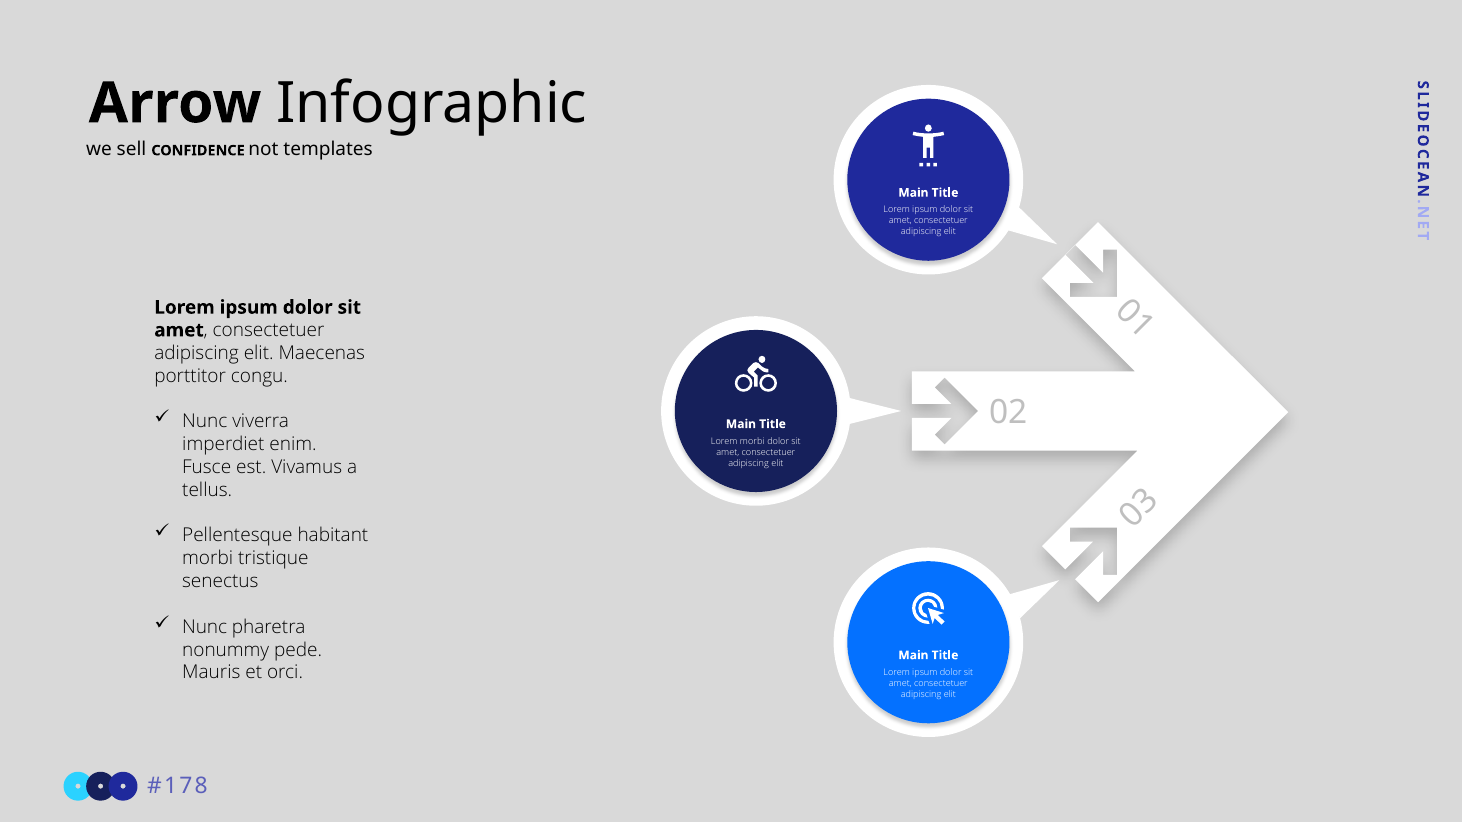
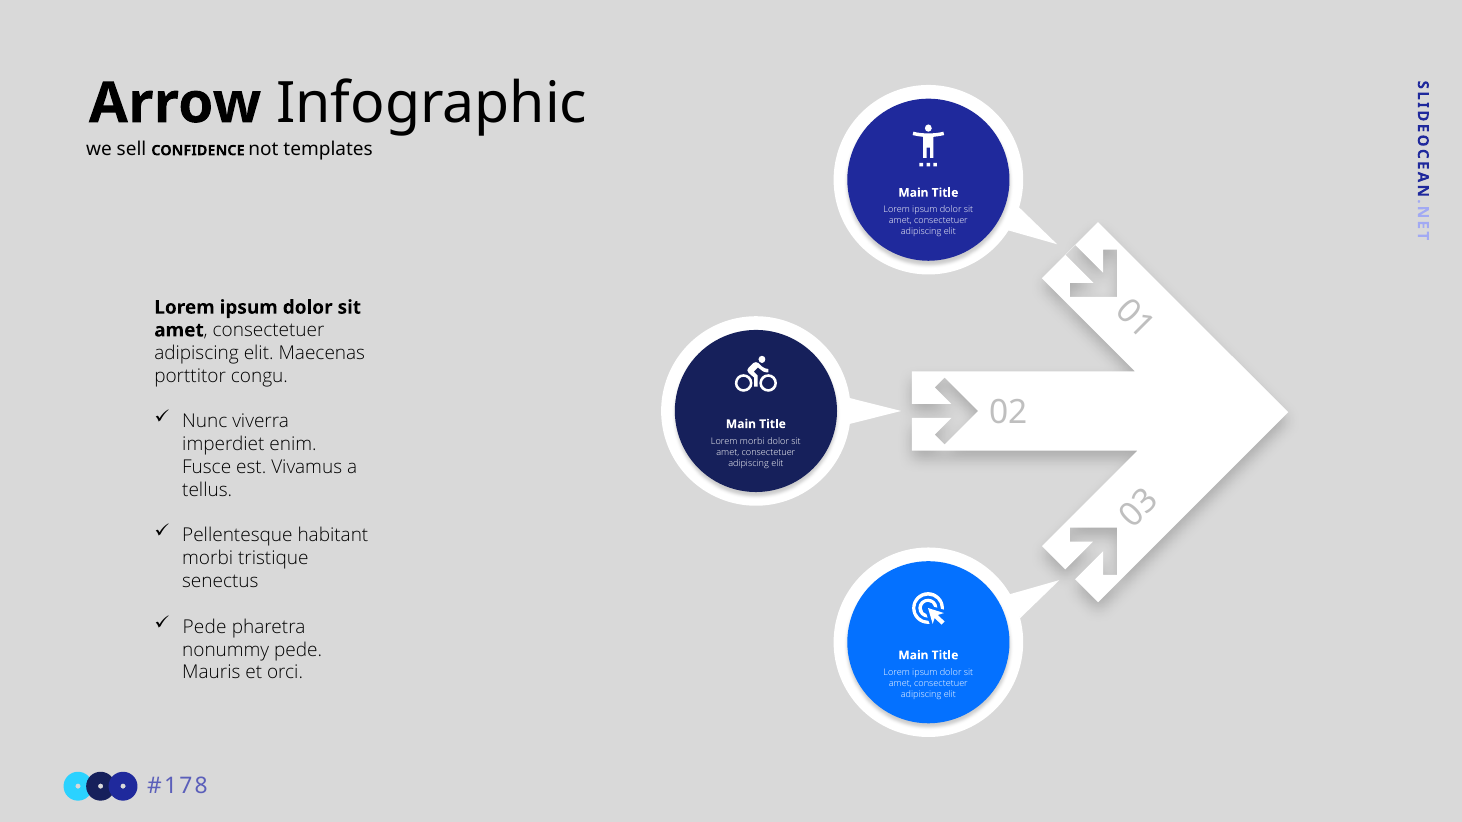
Nunc: Nunc -> Pede (205, 627)
